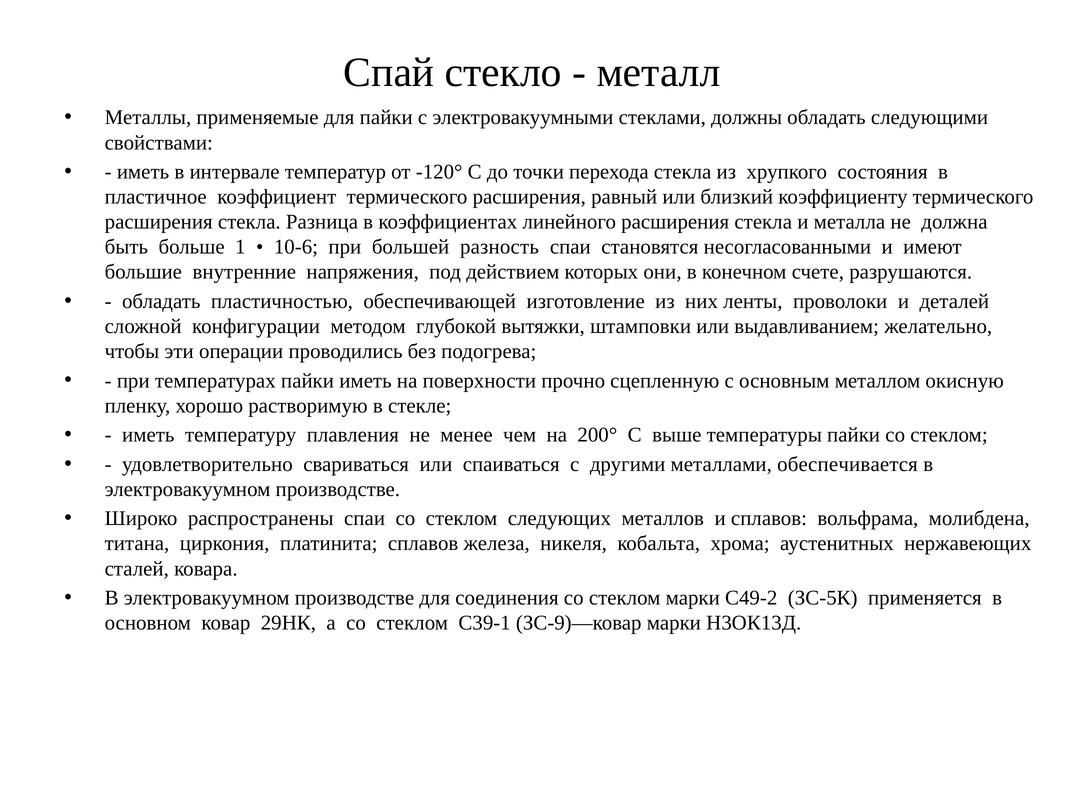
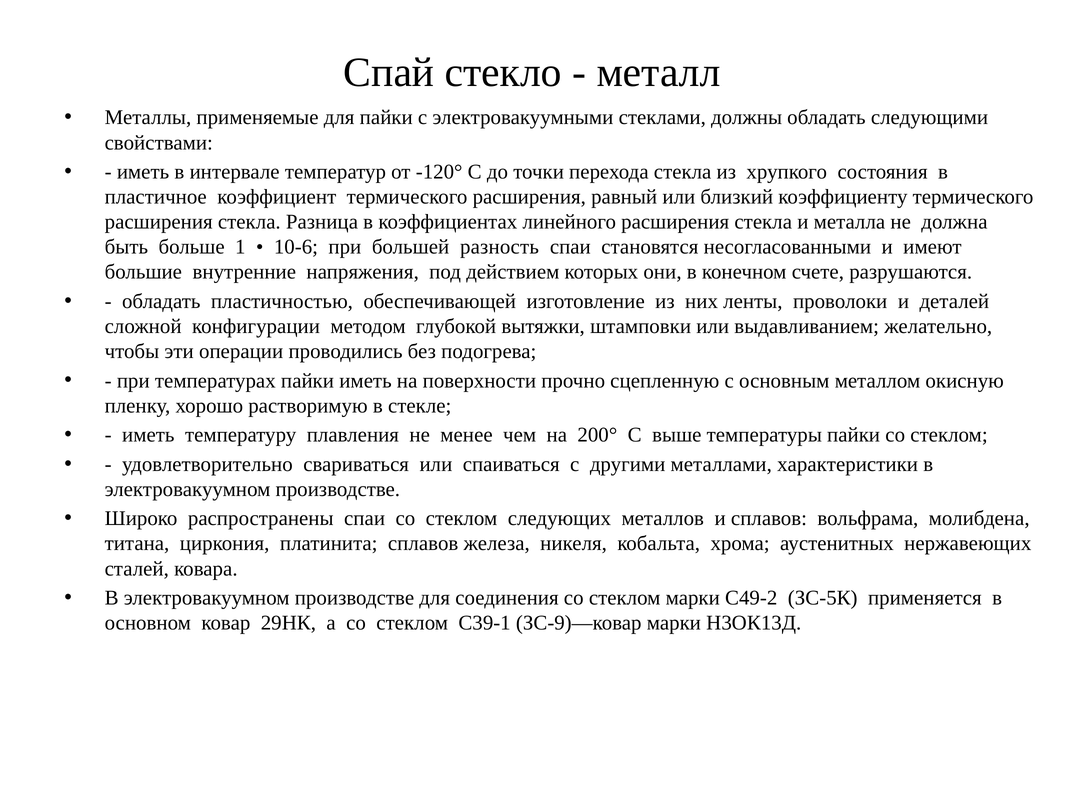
обеспечивается: обеспечивается -> характеристики (848, 465)
